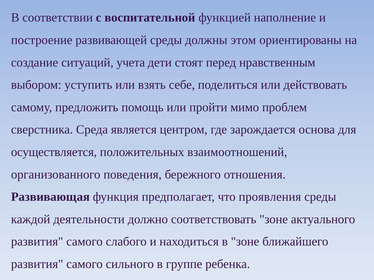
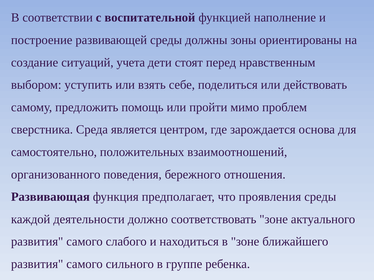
этом: этом -> зоны (243, 40)
осуществляется: осуществляется -> самостоятельно (54, 152)
